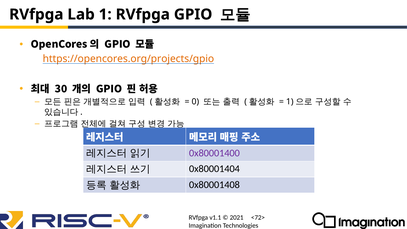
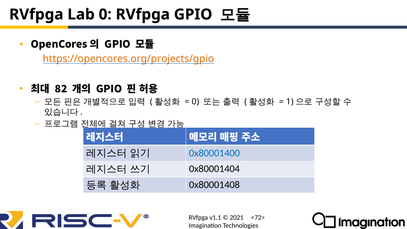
Lab 1: 1 -> 0 (105, 14)
30: 30 -> 82 (61, 89)
0x80001400 colour: purple -> blue (214, 153)
